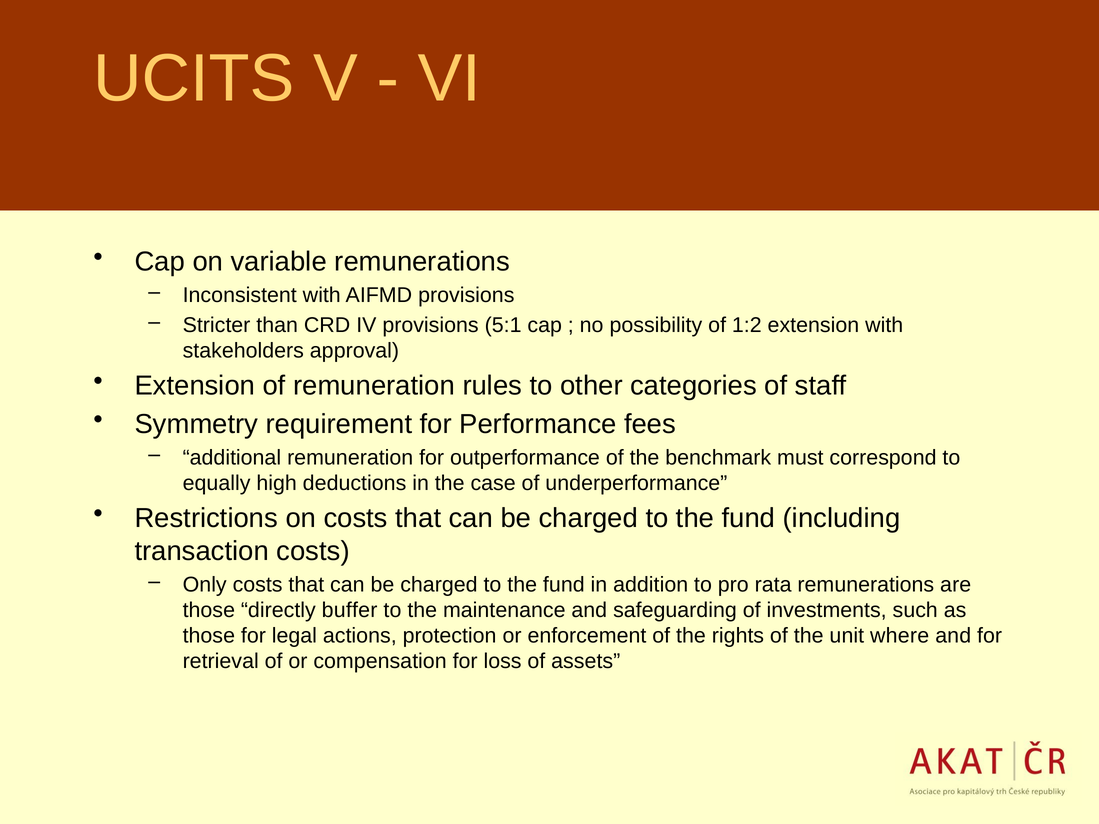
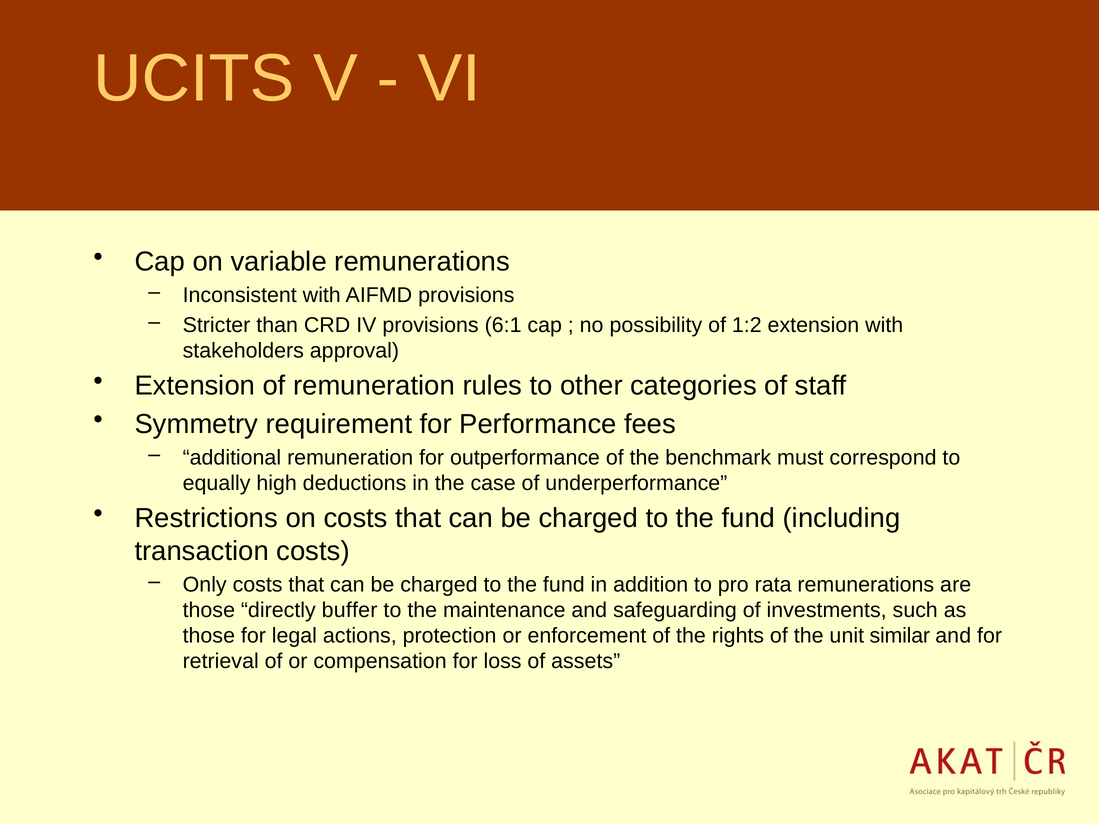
5:1: 5:1 -> 6:1 (503, 325)
where: where -> similar (900, 636)
